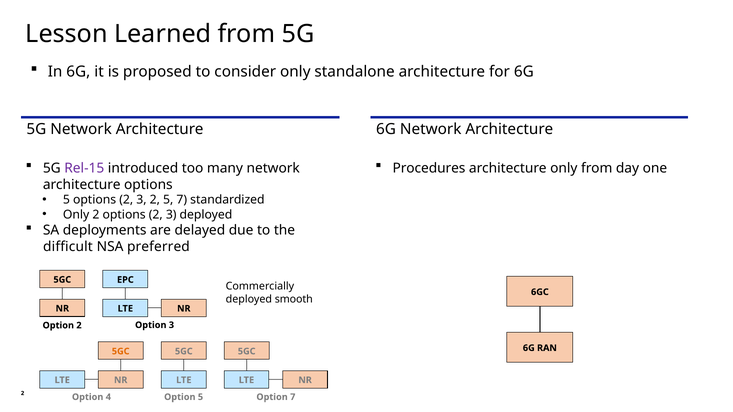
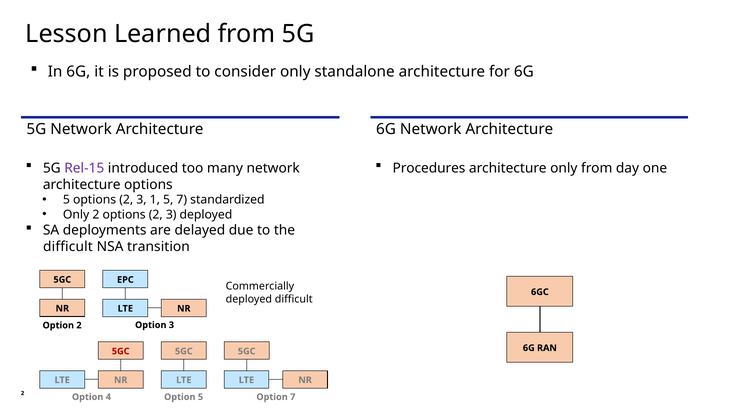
3 2: 2 -> 1 (155, 200)
preferred: preferred -> transition (158, 247)
deployed smooth: smooth -> difficult (294, 299)
5GC colour: orange -> red (121, 352)
